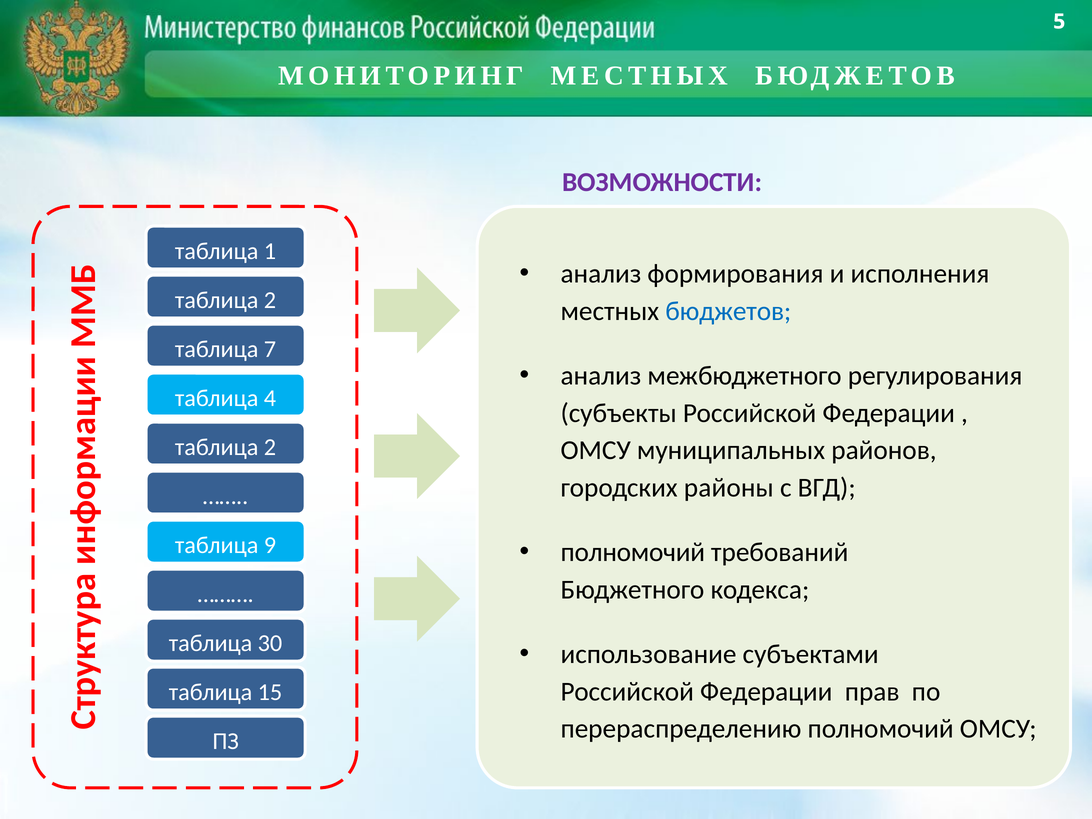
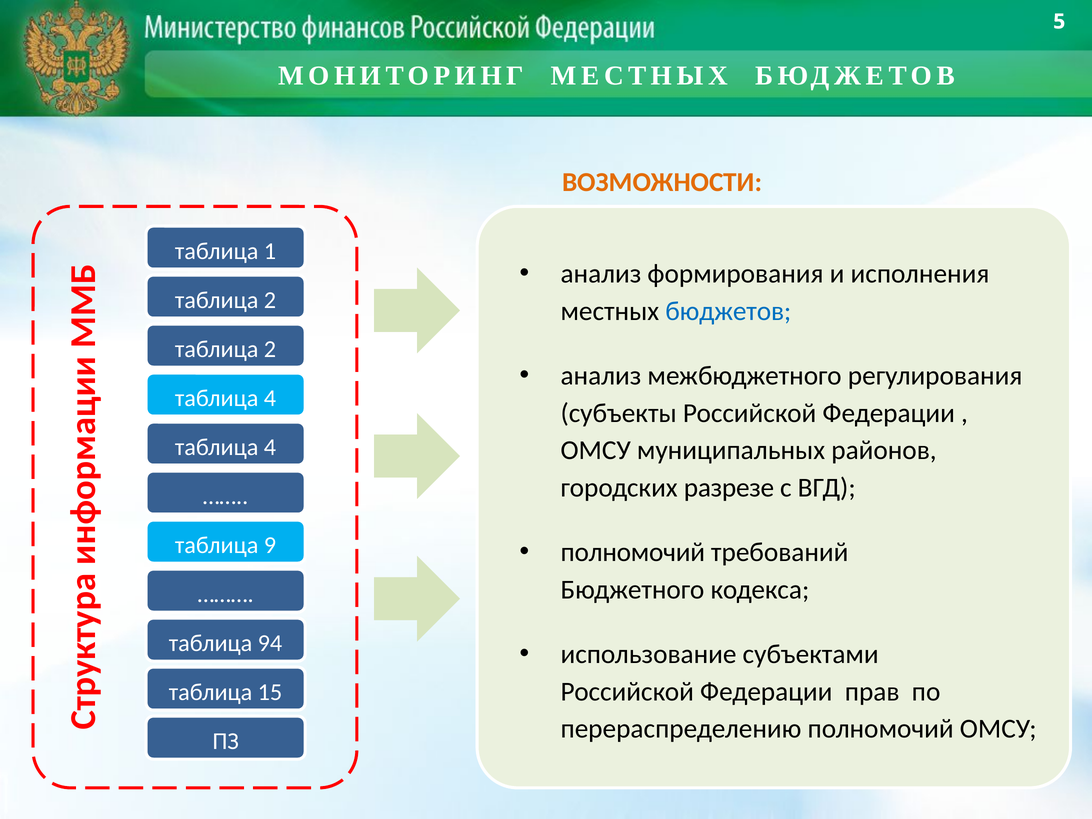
ВОЗМОЖНОСТИ colour: purple -> orange (662, 182)
7: 7 -> 2 (270, 349)
2: 2 -> 4 (270, 447)
районы: районы -> разрезе (729, 488)
30: 30 -> 94 (270, 643)
